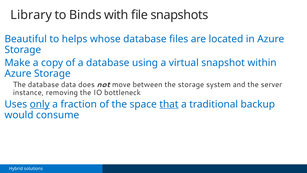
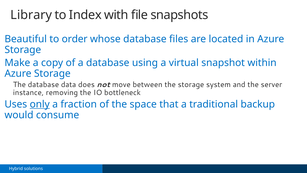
Binds: Binds -> Index (85, 15)
helps: helps -> order (75, 39)
that underline: present -> none (169, 104)
